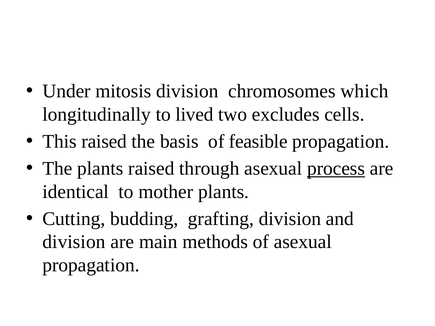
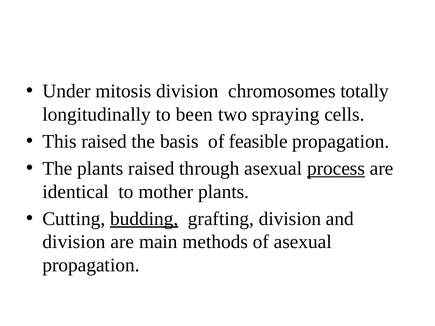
which: which -> totally (365, 91)
lived: lived -> been (194, 114)
excludes: excludes -> spraying (286, 114)
budding underline: none -> present (144, 219)
